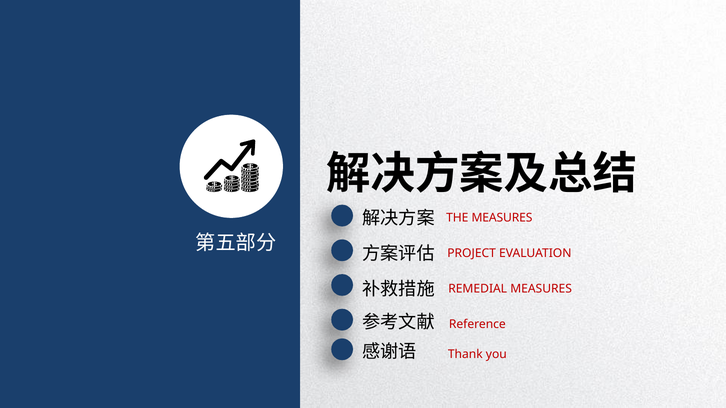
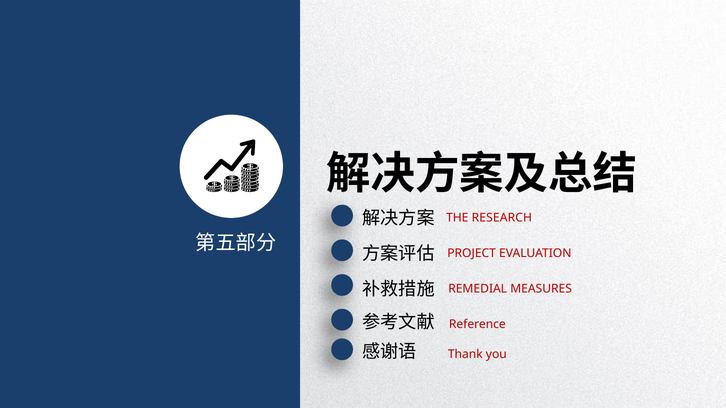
THE MEASURES: MEASURES -> RESEARCH (502, 218)
